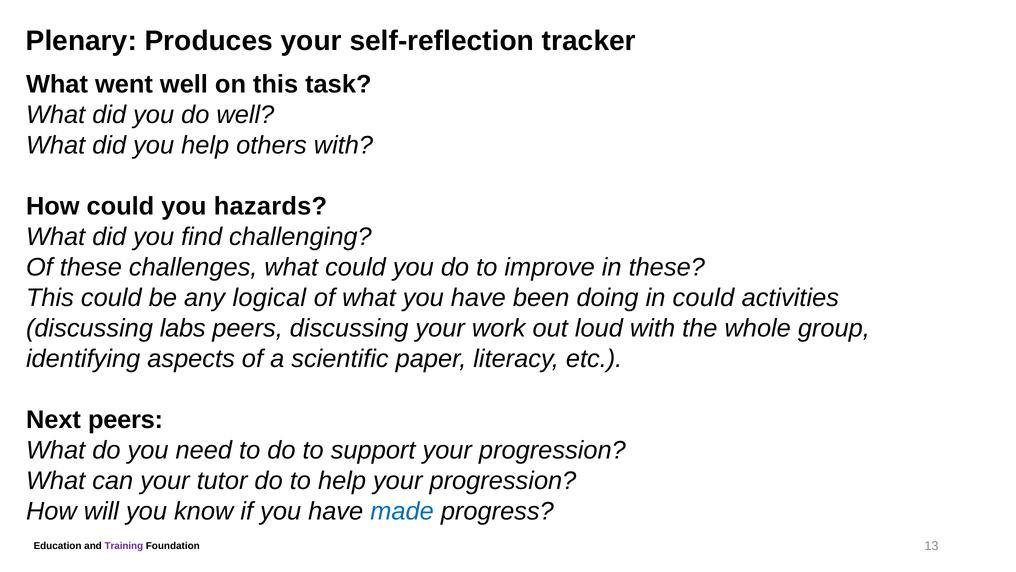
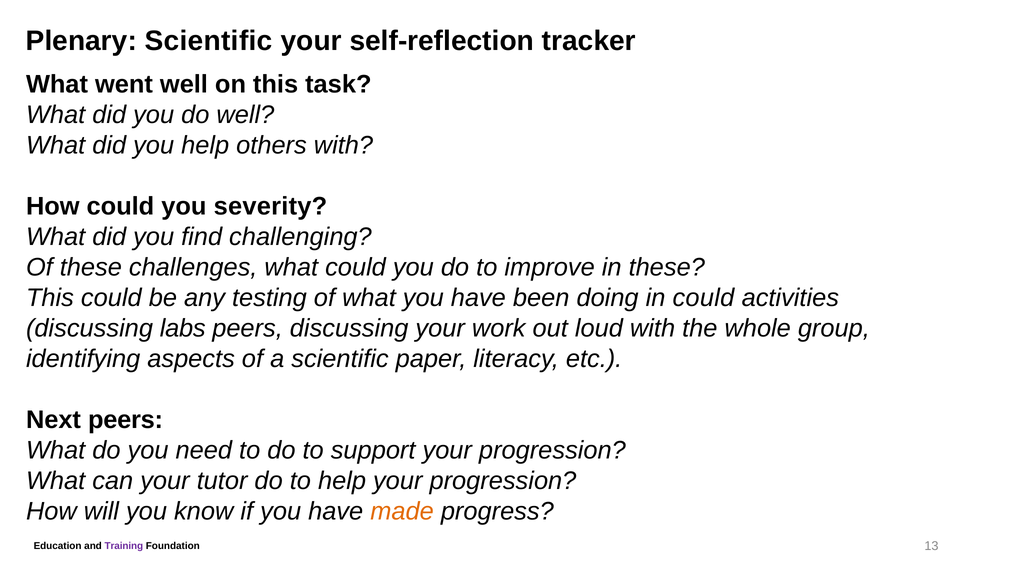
Plenary Produces: Produces -> Scientific (209, 41)
hazards: hazards -> severity (270, 206)
logical: logical -> testing (269, 298)
made colour: blue -> orange (402, 511)
